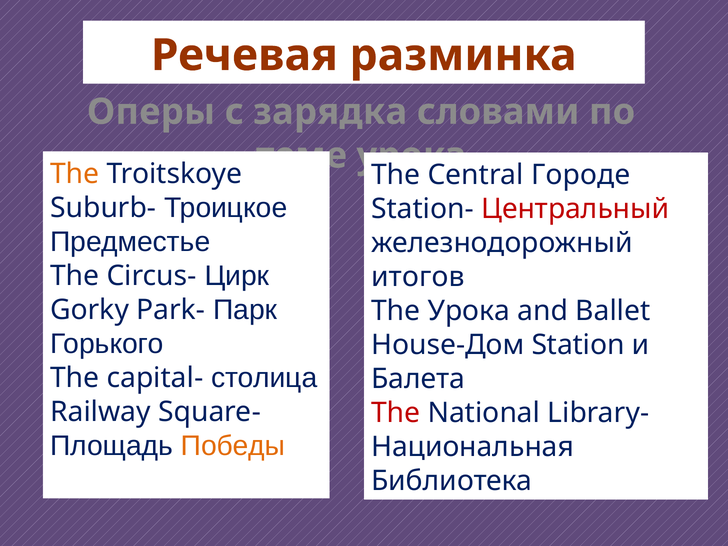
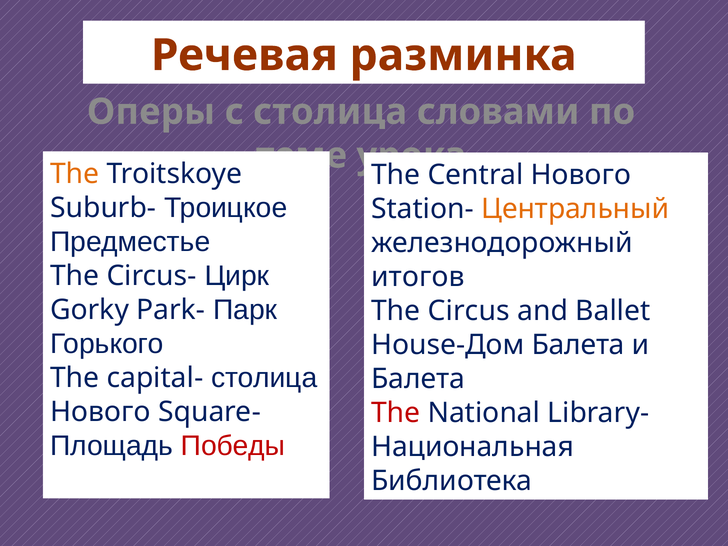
с зарядка: зарядка -> столица (330, 112)
Central Городе: Городе -> Нового (581, 175)
Центральный colour: red -> orange (575, 209)
Урока: Урока -> Circus (469, 311)
House-Дом Station: Station -> Балета (578, 345)
Railway: Railway -> Нового (100, 412)
Победы colour: orange -> red (233, 446)
